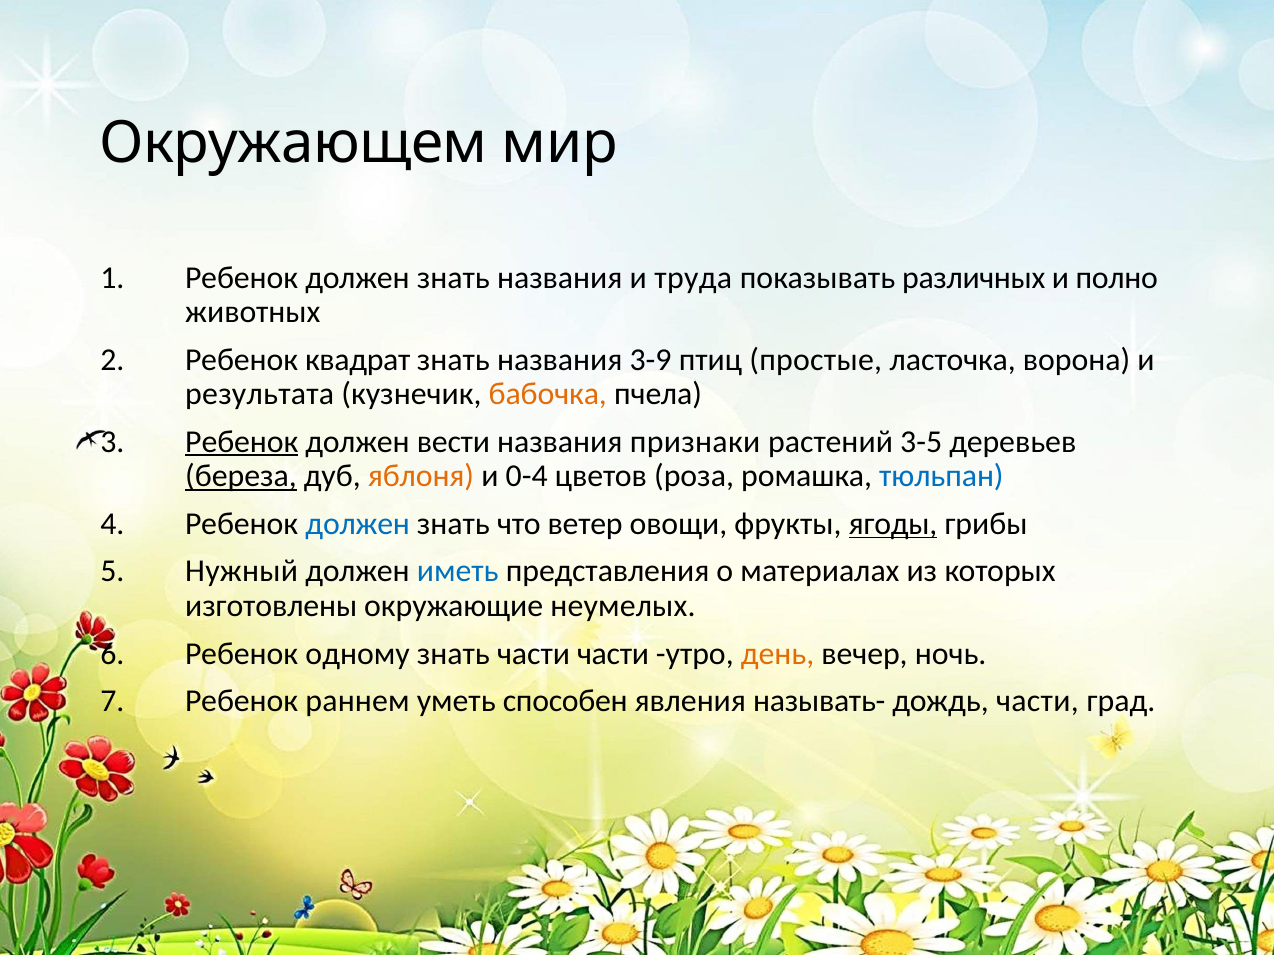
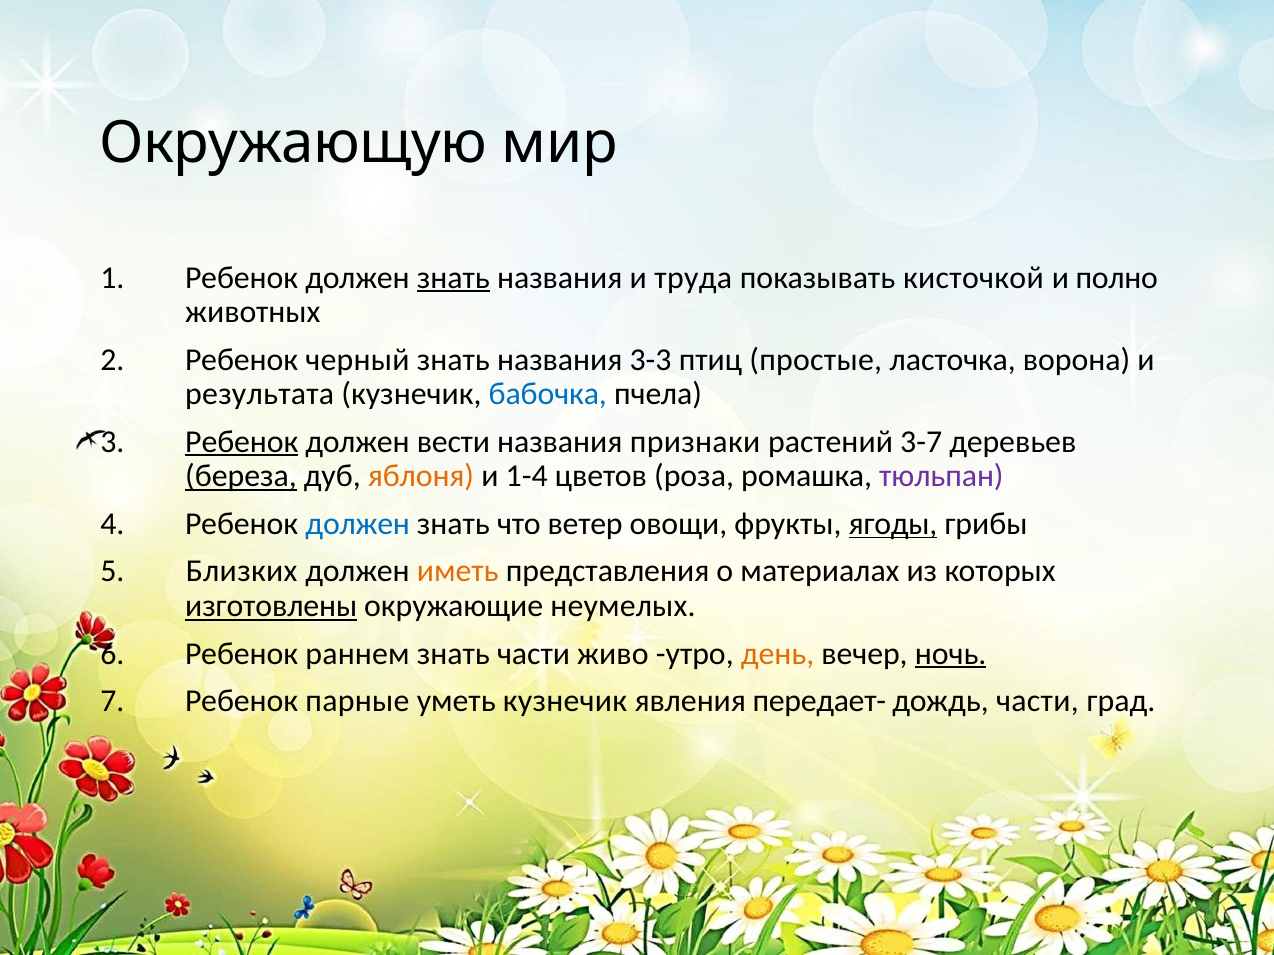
Окружающем: Окружающем -> Окружающую (293, 143)
знать underline: none -> present (453, 278)
различных: различных -> кисточкой (973, 278)
квадрат: квадрат -> черный (357, 360)
3-9: 3-9 -> 3-3 (651, 360)
бабочка colour: orange -> blue (548, 394)
3-5: 3-5 -> 3-7 (921, 442)
0-4: 0-4 -> 1-4 (527, 476)
тюльпан colour: blue -> purple (941, 476)
Нужный: Нужный -> Близких (242, 572)
иметь colour: blue -> orange (458, 572)
изготовлены underline: none -> present (271, 606)
одному: одному -> раннем (358, 654)
части части: части -> живо (613, 654)
ночь underline: none -> present (951, 654)
раннем: раннем -> парные (357, 702)
уметь способен: способен -> кузнечик (565, 702)
называть-: называть- -> передает- (819, 702)
